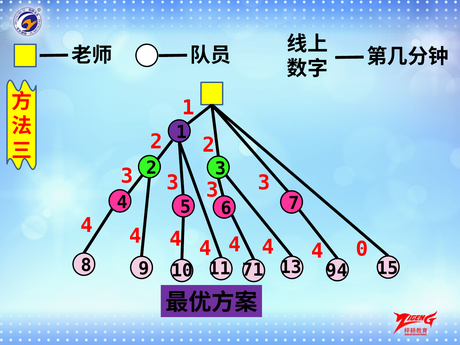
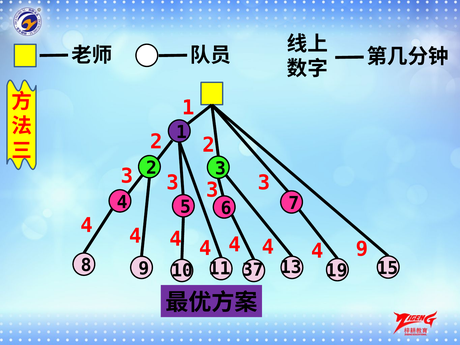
0: 0 -> 9 (362, 249)
71: 71 -> 37 (253, 270)
94: 94 -> 19 (337, 271)
